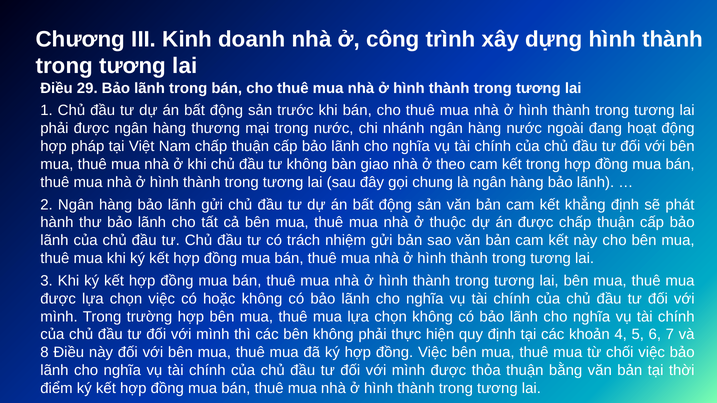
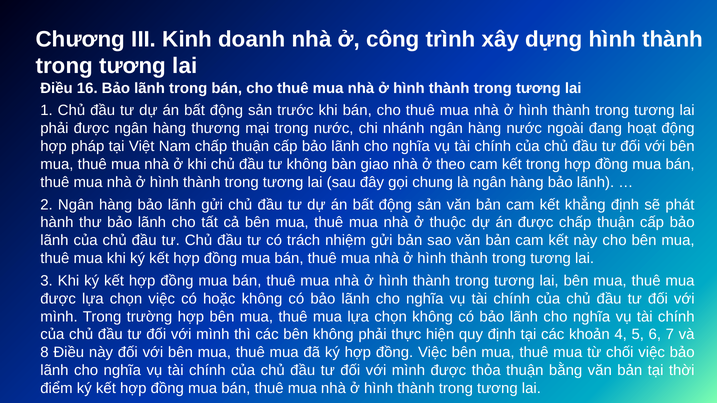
29: 29 -> 16 (87, 88)
